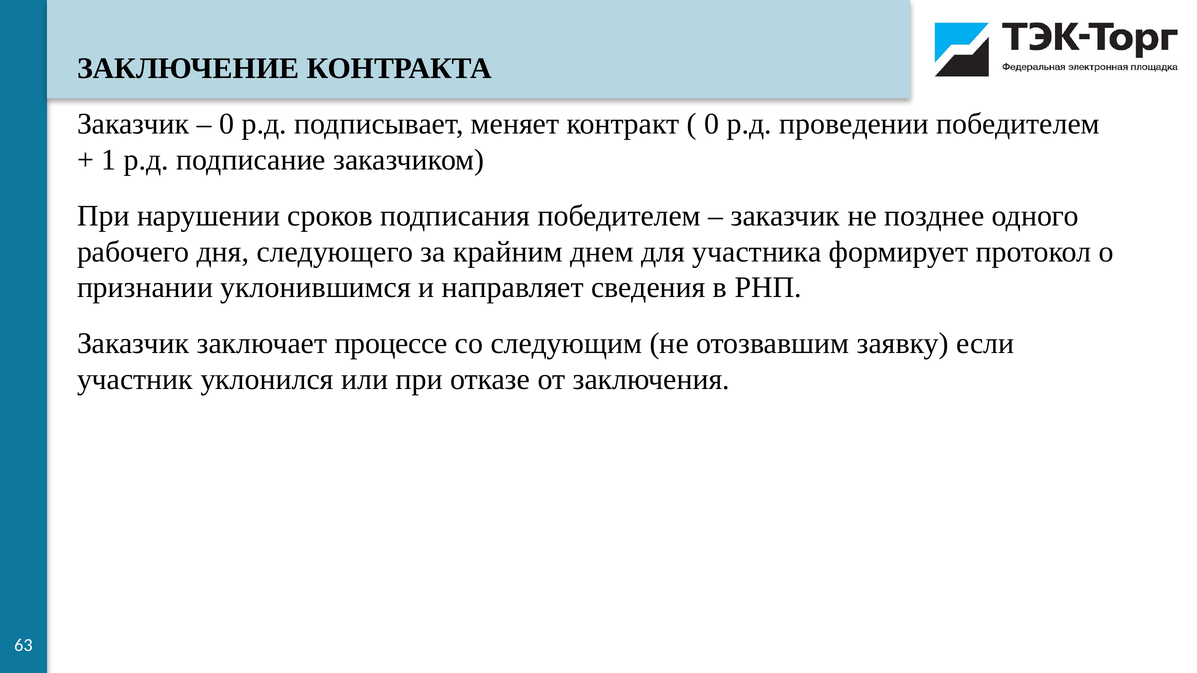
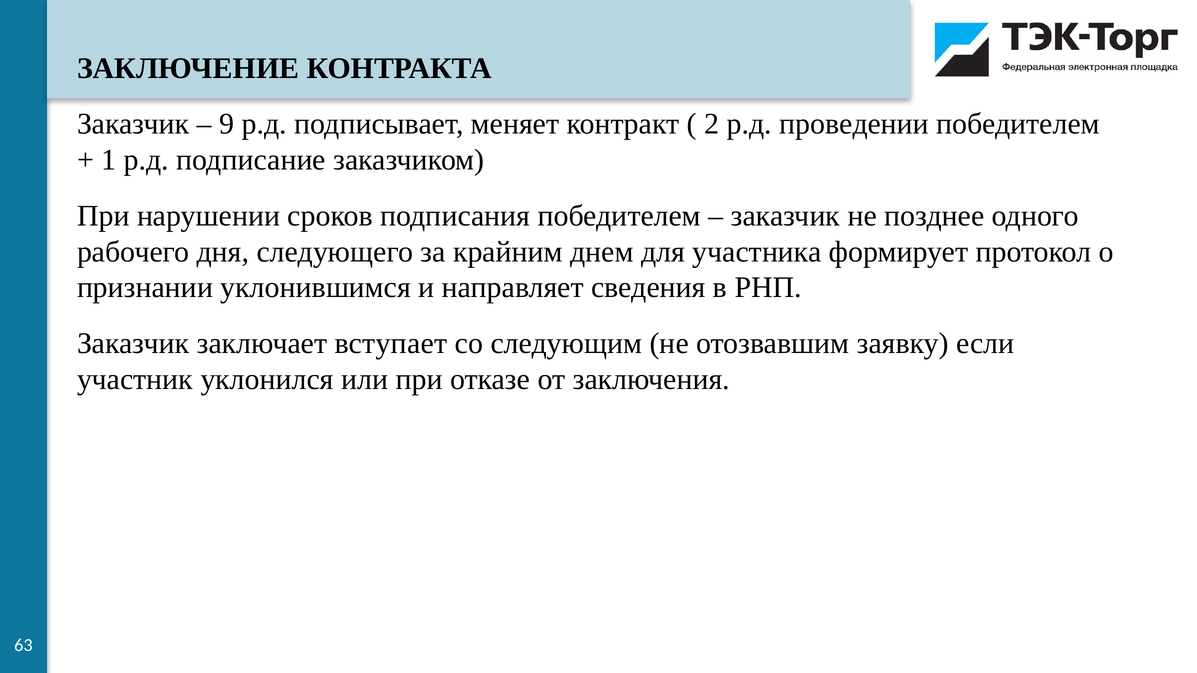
0: 0 -> 9 (227, 124)
0: 0 -> 2 (712, 124)
процессе: процессе -> вступает (391, 344)
